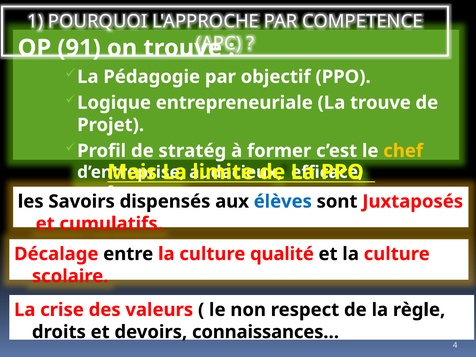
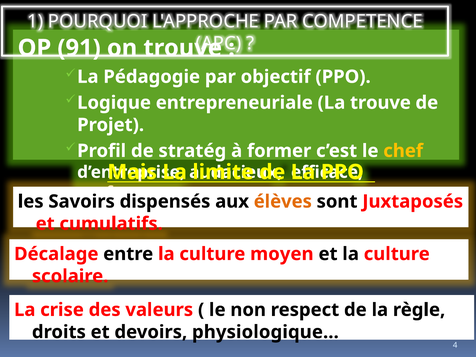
élèves colour: blue -> orange (283, 201)
qualité: qualité -> moyen (282, 254)
connaissances…: connaissances… -> physiologique… (265, 332)
